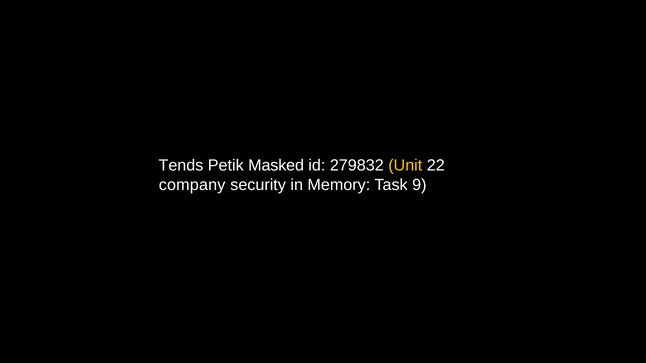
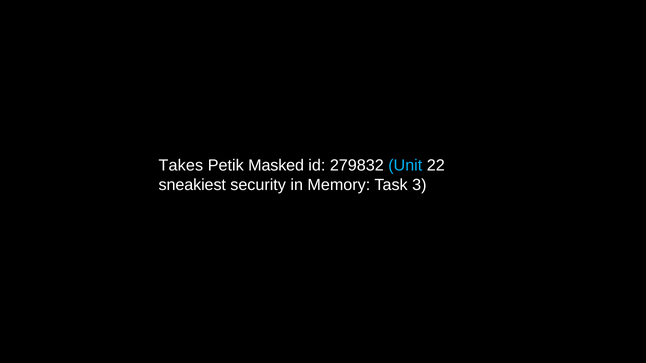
Tends: Tends -> Takes (181, 166)
Unit colour: yellow -> light blue (405, 166)
company: company -> sneakiest (192, 185)
9: 9 -> 3 (419, 185)
